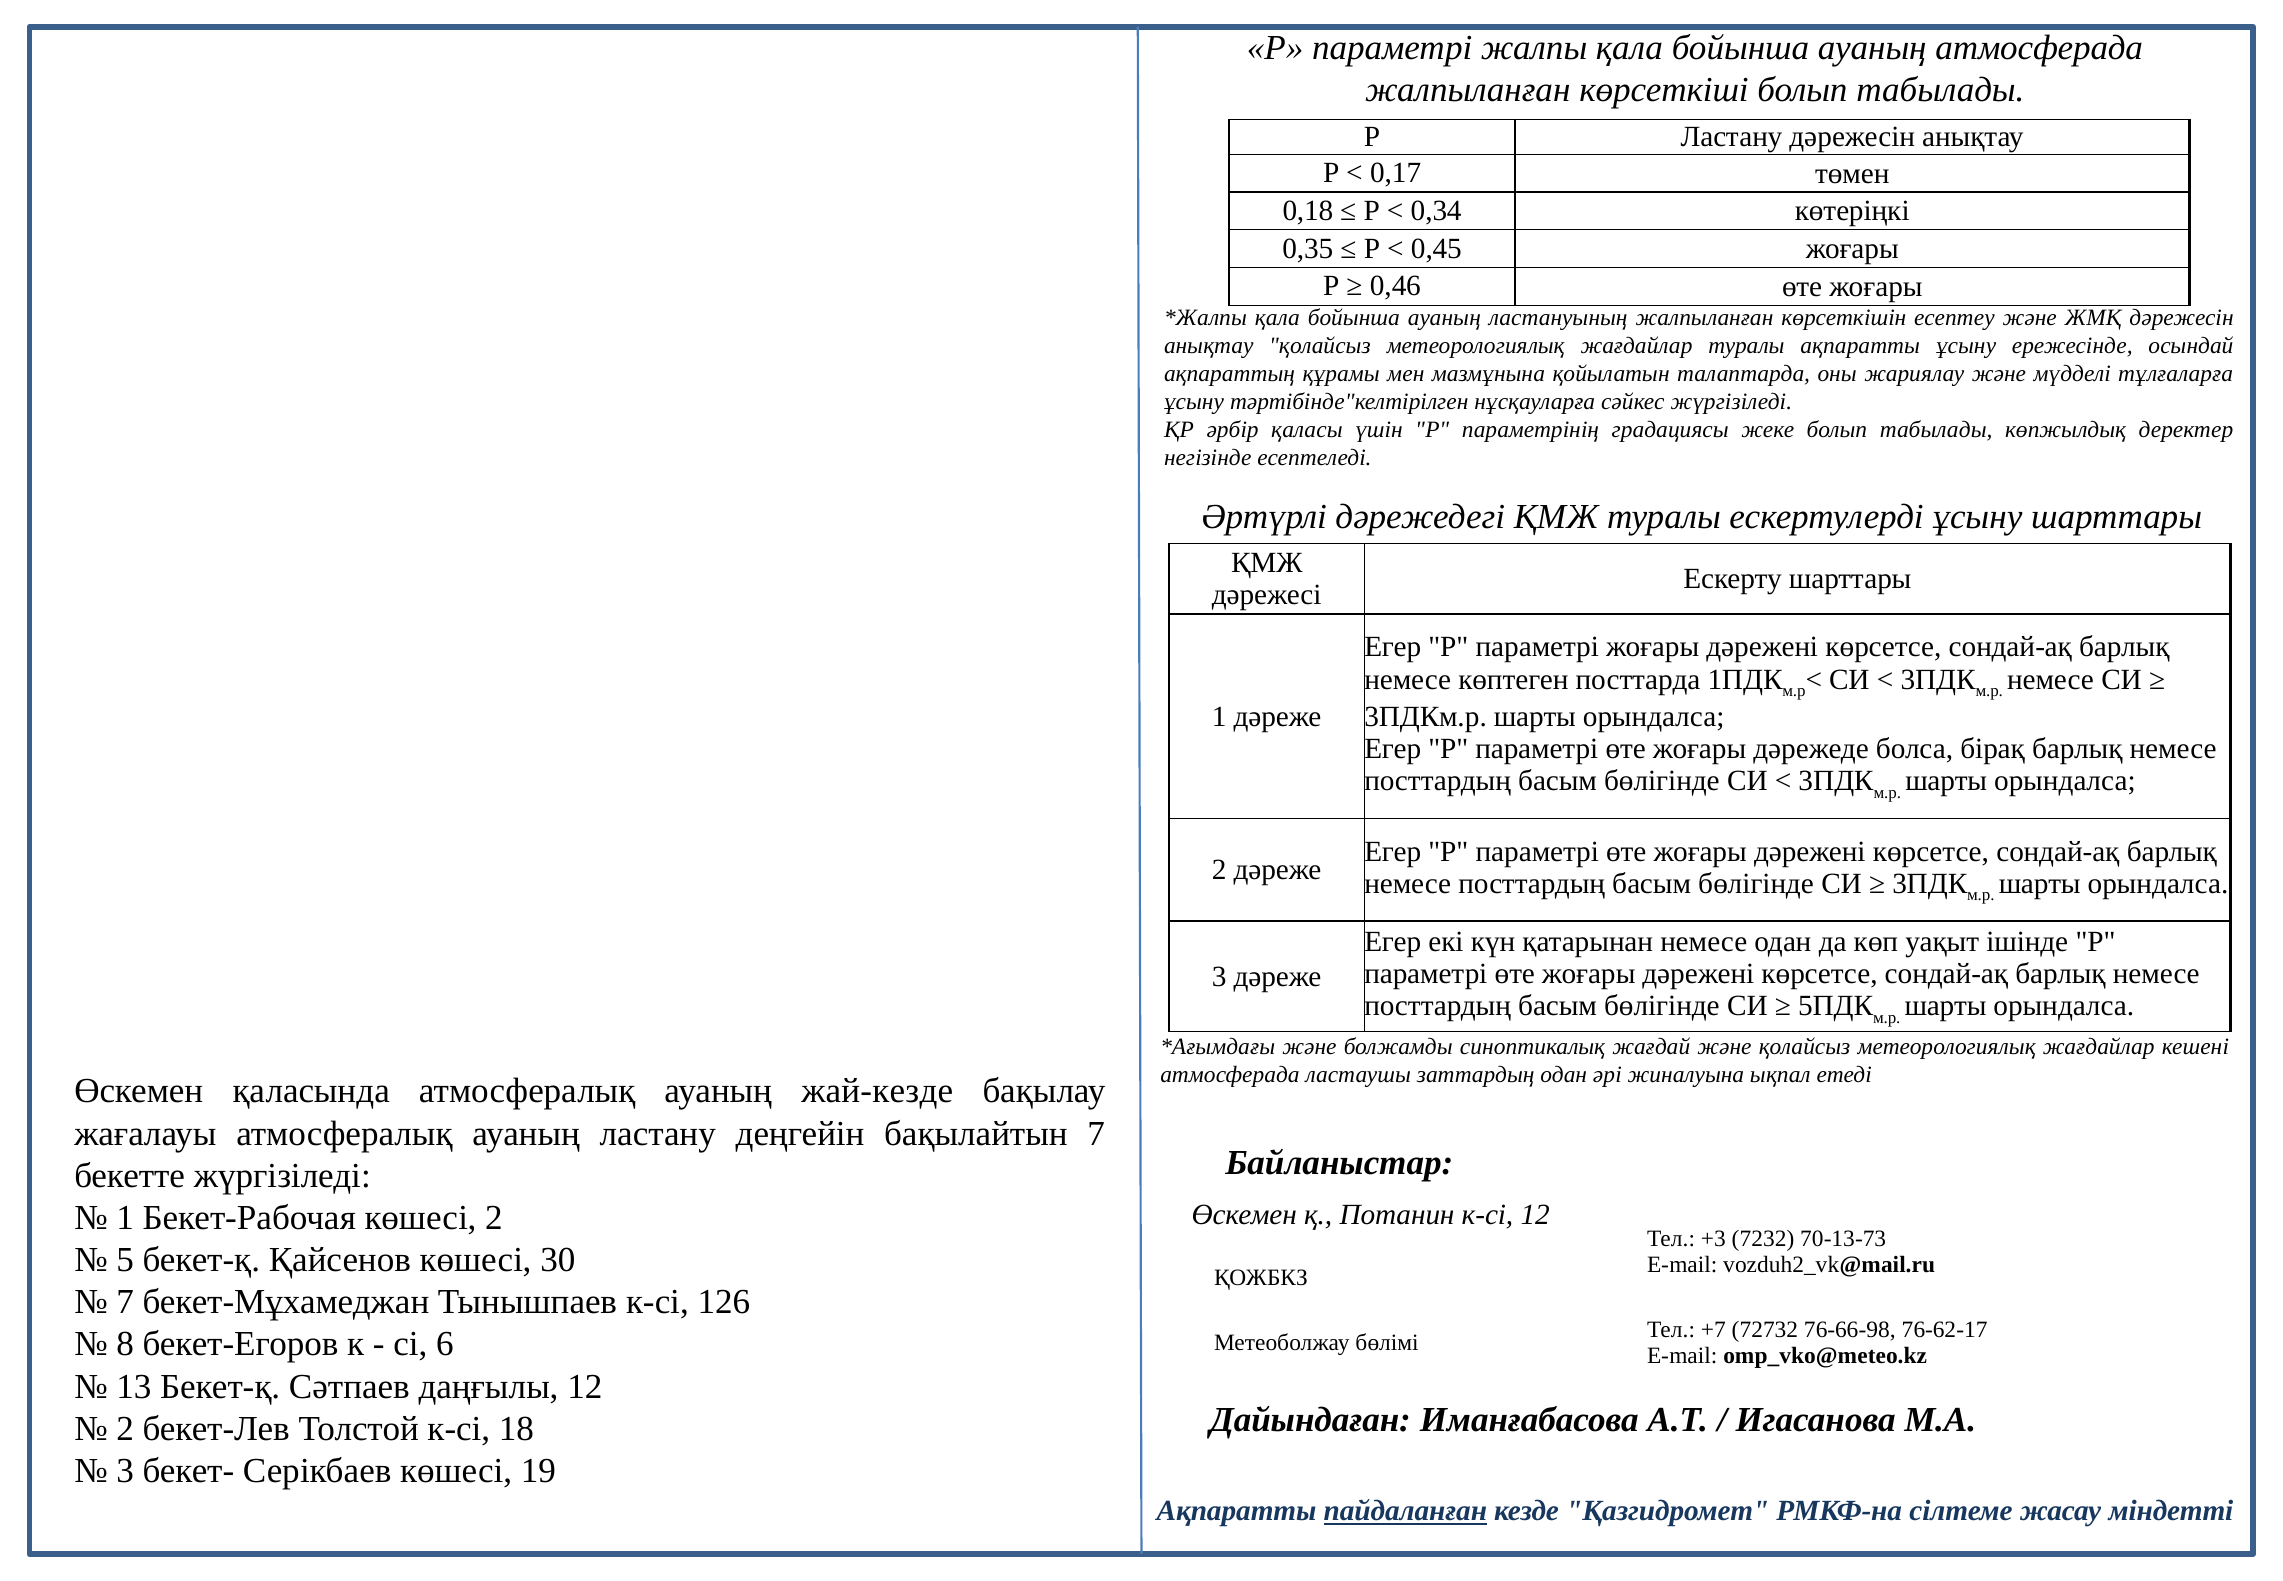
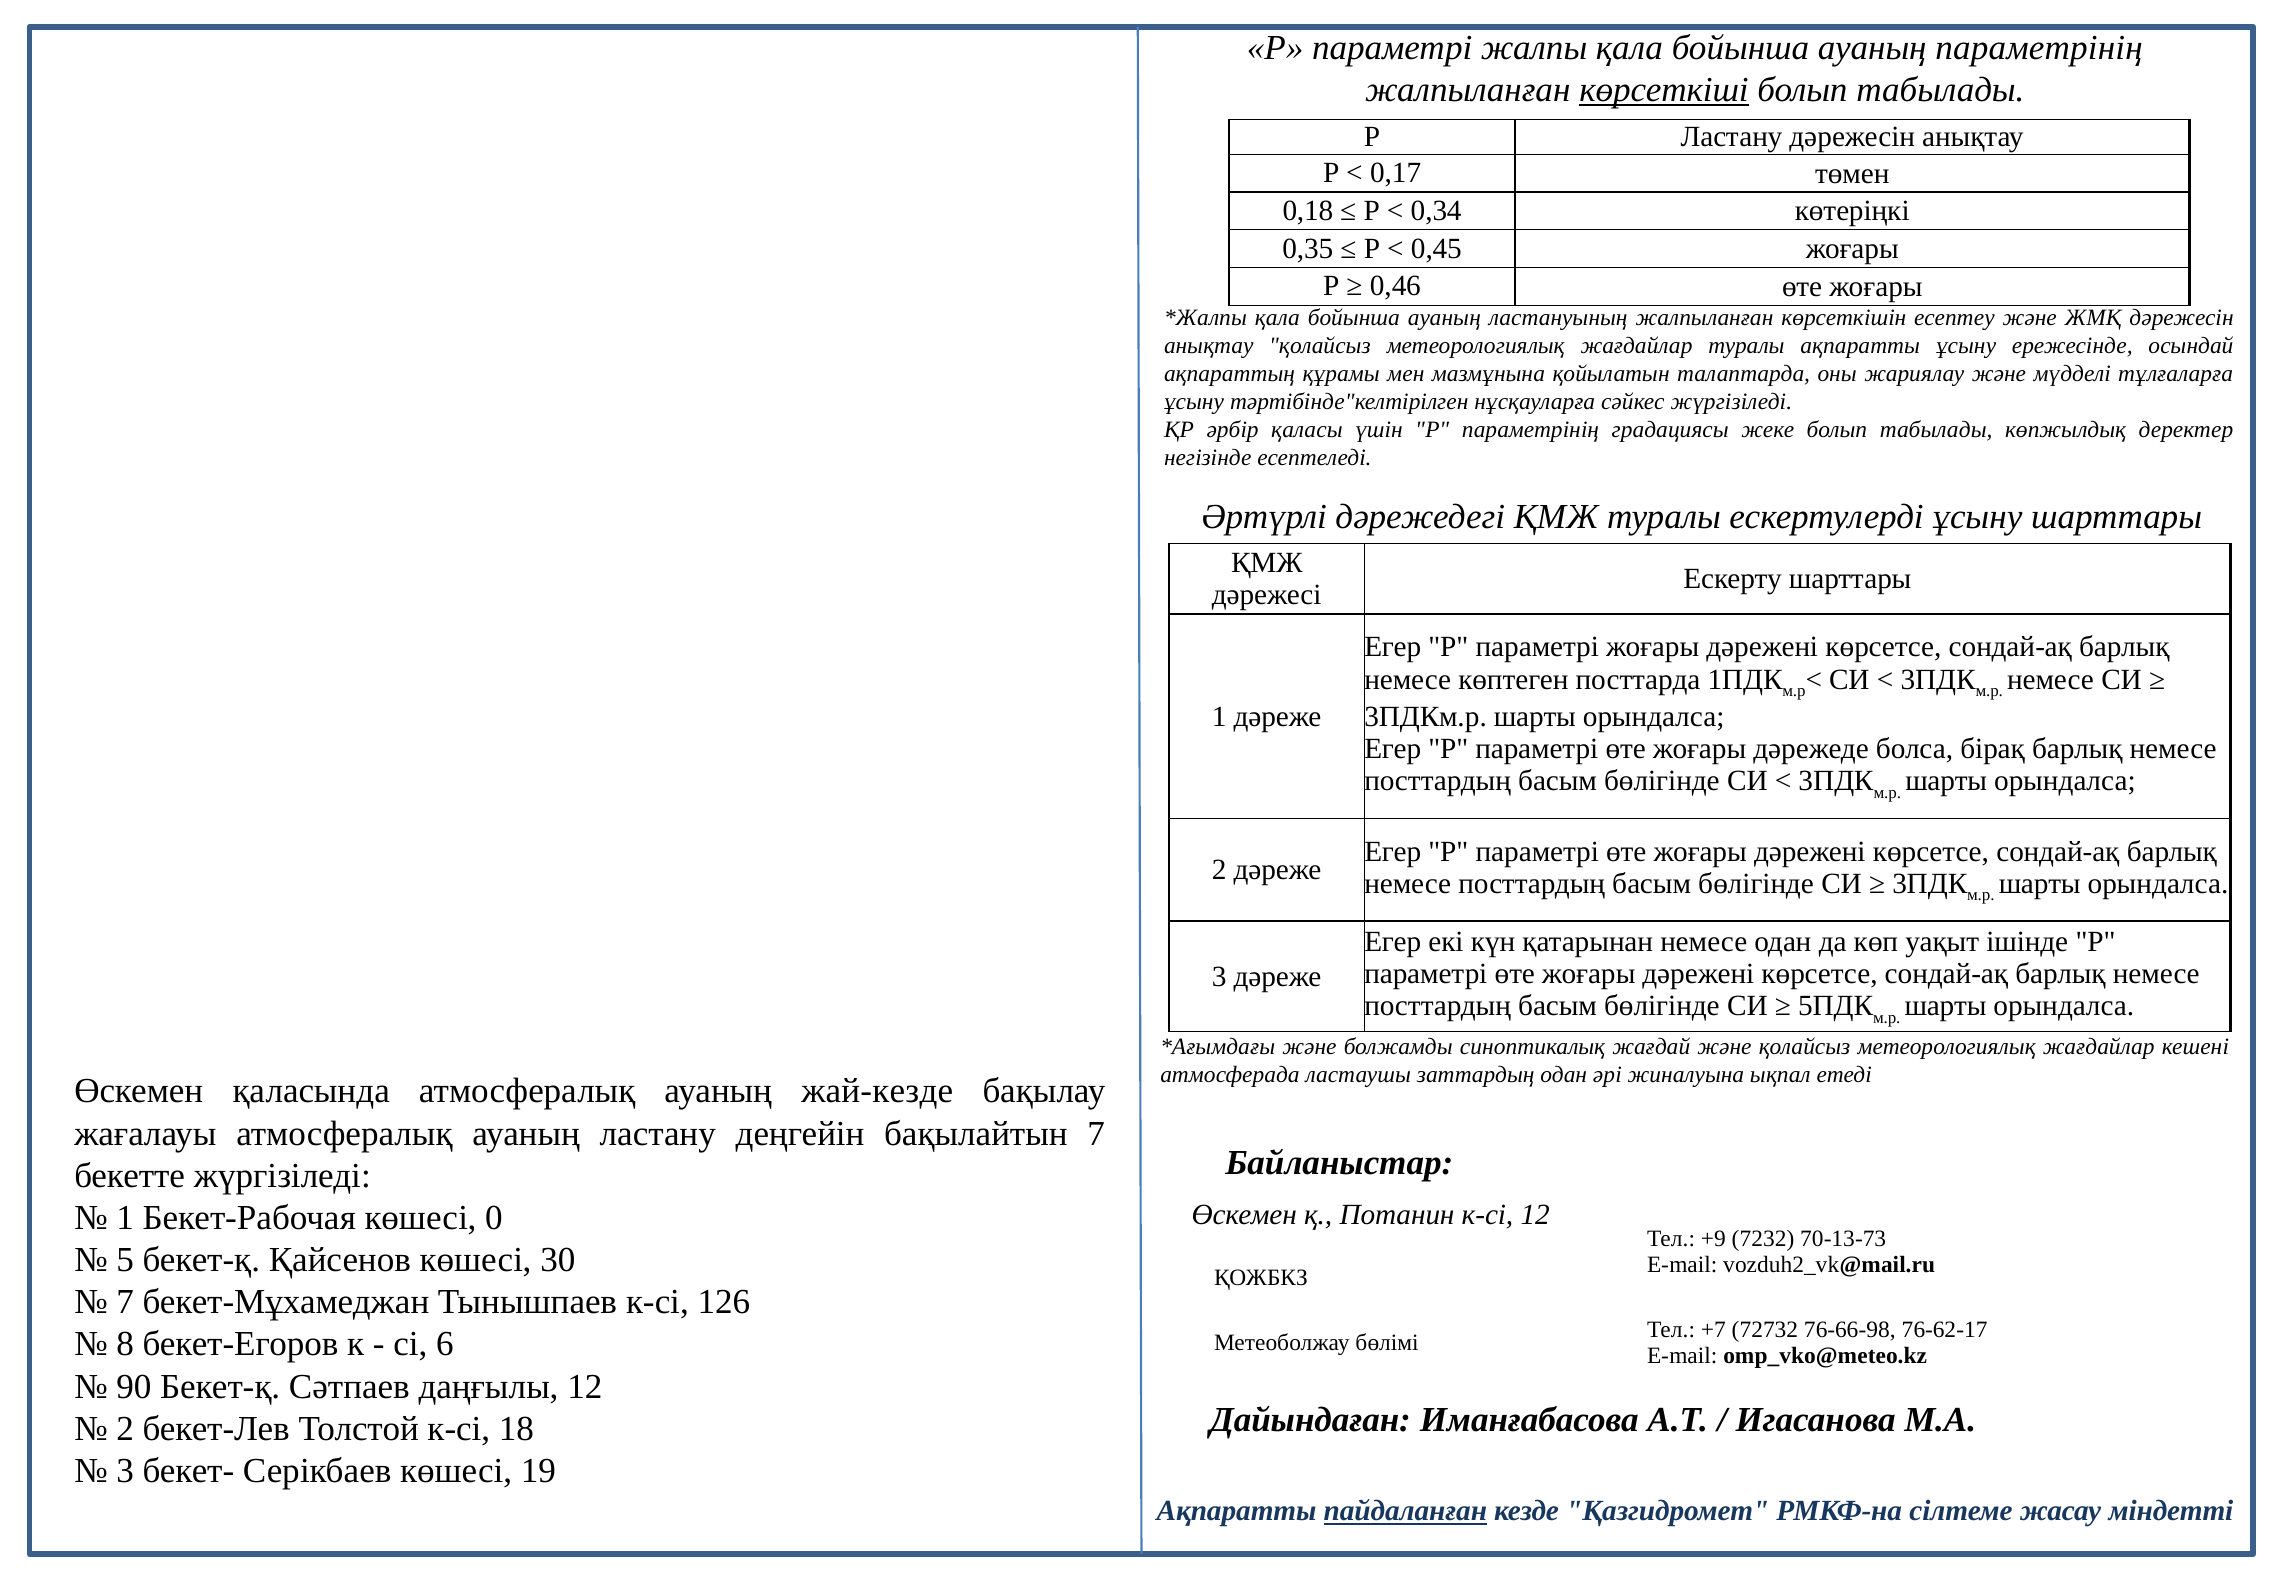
ауаның атмосферада: атмосферада -> параметрінің (2039, 48)
көрсеткіші underline: none -> present (1664, 90)
көшесі 2: 2 -> 0 (494, 1217)
+3: +3 -> +9 (1713, 1238)
13: 13 -> 90 (134, 1386)
